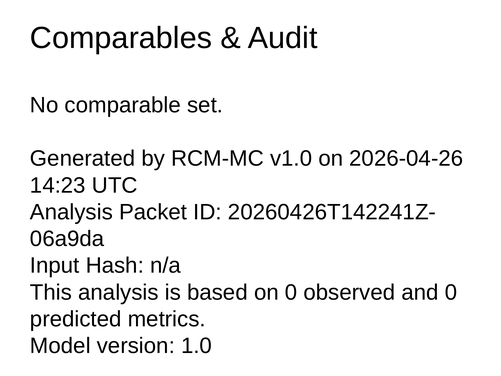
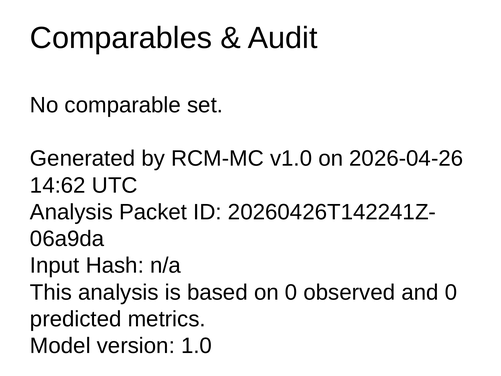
14:23: 14:23 -> 14:62 (58, 185)
